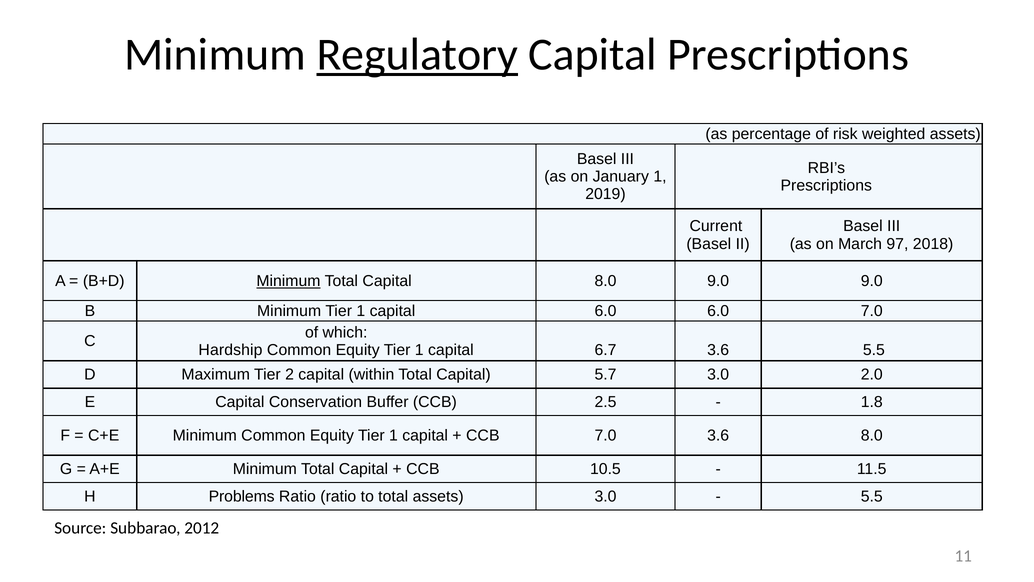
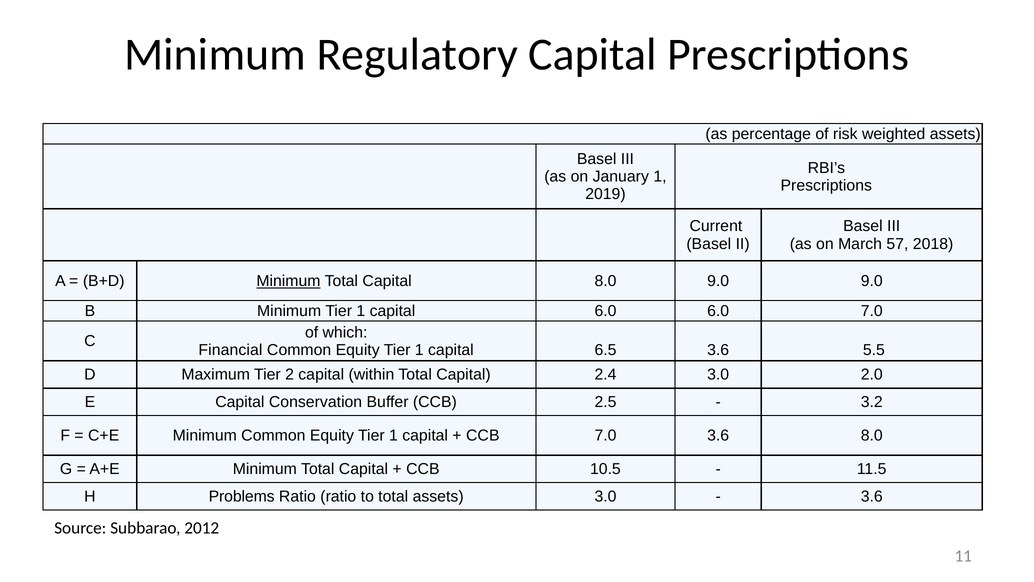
Regulatory underline: present -> none (417, 55)
97: 97 -> 57 (897, 244)
Hardship: Hardship -> Financial (230, 350)
6.7: 6.7 -> 6.5 (605, 350)
5.7: 5.7 -> 2.4 (605, 375)
1.8: 1.8 -> 3.2 (872, 402)
5.5: 5.5 -> 3.6 (872, 496)
